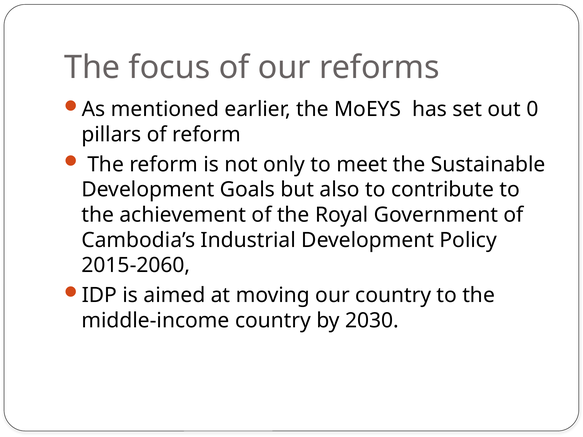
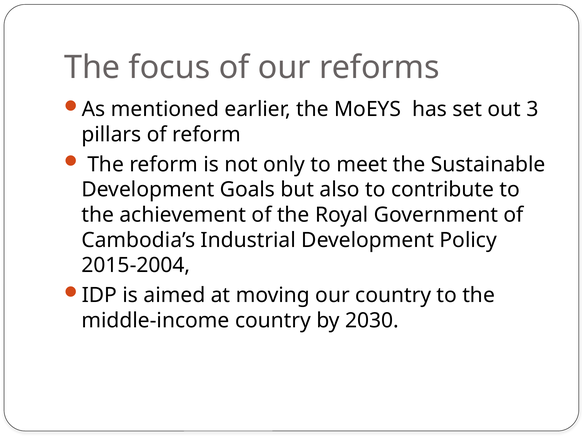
0: 0 -> 3 (532, 109)
2015-2060: 2015-2060 -> 2015-2004 (136, 265)
